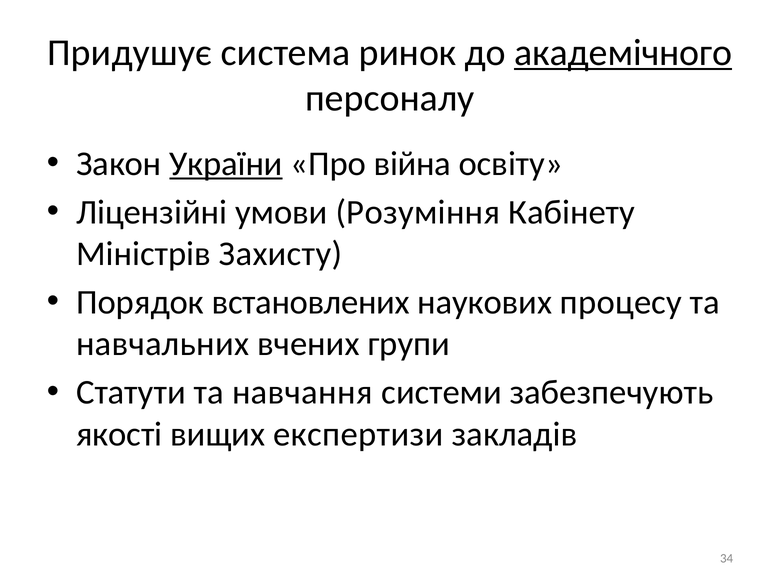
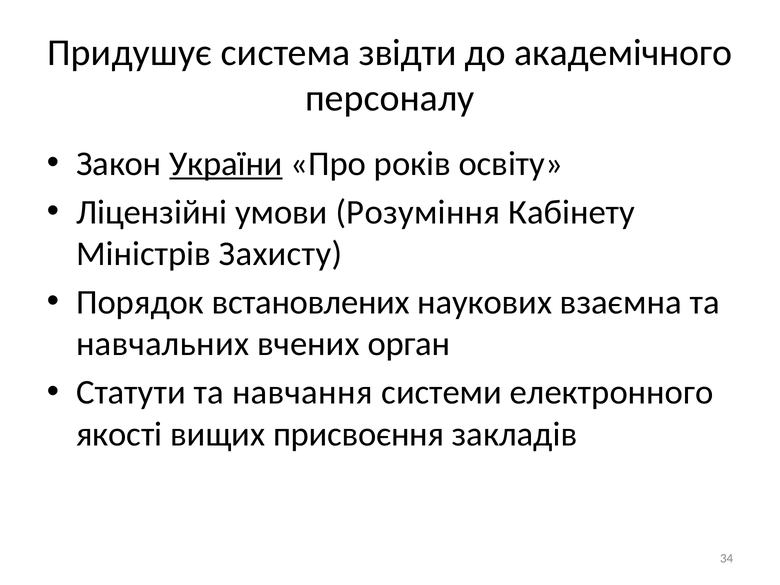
ринок: ринок -> звідти (408, 53)
академічного underline: present -> none (623, 53)
війна: війна -> років (412, 164)
процесу: процесу -> взаємна (621, 302)
групи: групи -> орган (409, 344)
забезпечують: забезпечують -> електронного (612, 393)
експертизи: експертизи -> присвоєння (359, 434)
